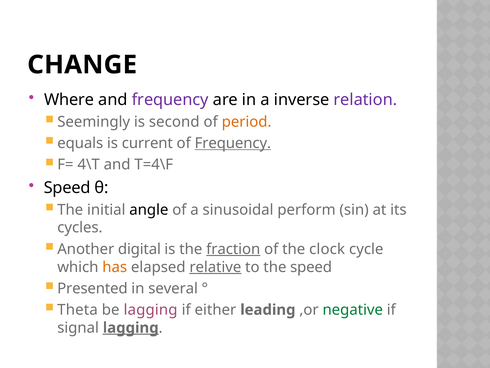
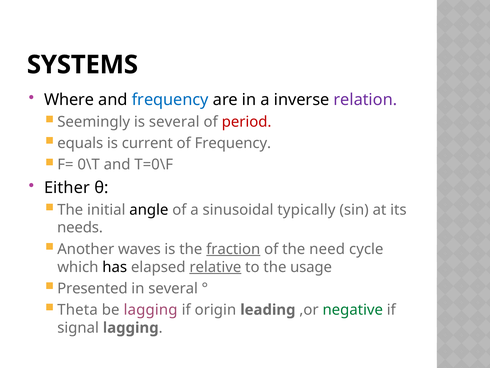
CHANGE: CHANGE -> SYSTEMS (82, 65)
frequency colour: purple -> blue (170, 100)
is second: second -> several (174, 122)
period colour: orange -> red (247, 122)
Frequency underline: present -> none (233, 143)
4\T: 4\T -> 0\T (89, 164)
T=4\F: T=4\F -> T=0\F (154, 164)
Speed: Speed -> Either (67, 187)
perform: perform -> typically (306, 209)
cycles: cycles -> needs (80, 227)
digital: digital -> waves (139, 249)
clock: clock -> need (327, 249)
has colour: orange -> black (115, 267)
the speed: speed -> usage (311, 267)
either: either -> origin (215, 309)
lagging underline: present -> none (131, 327)
